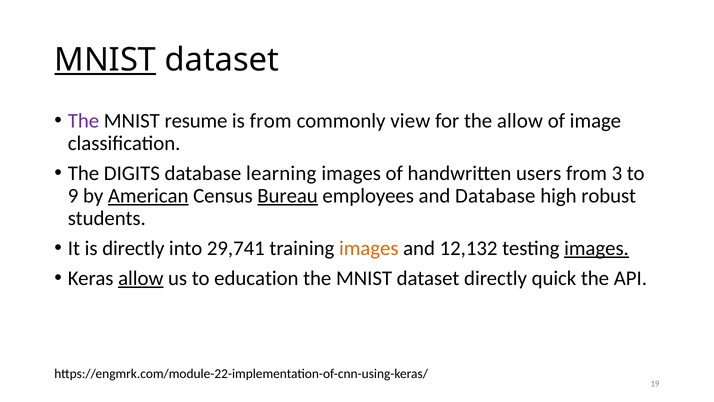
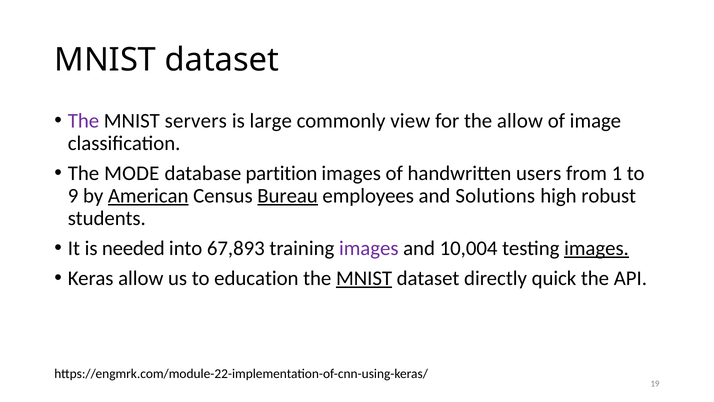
MNIST underline: present -> none (105, 60)
resume: resume -> servers (196, 121)
is from: from -> large (271, 121)
DIGITS: DIGITS -> MODE (132, 173)
learning: learning -> partition (281, 173)
3: 3 -> 1 (617, 173)
and Database: Database -> Solutions (495, 196)
is directly: directly -> needed (133, 248)
29,741: 29,741 -> 67,893 (236, 248)
images colour: orange -> purple (369, 248)
12,132: 12,132 -> 10,004 (469, 248)
allow underline: present -> none (141, 278)
MNIST underline: none -> present (364, 278)
